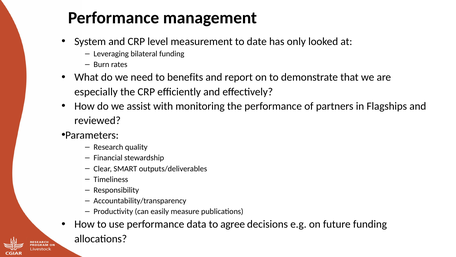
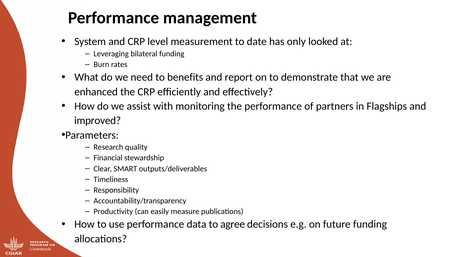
especially: especially -> enhanced (96, 92)
reviewed: reviewed -> improved (98, 120)
